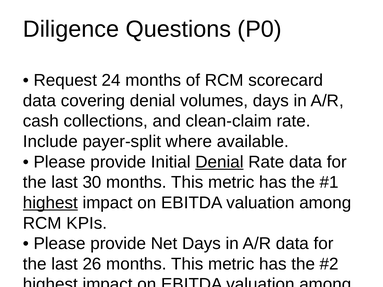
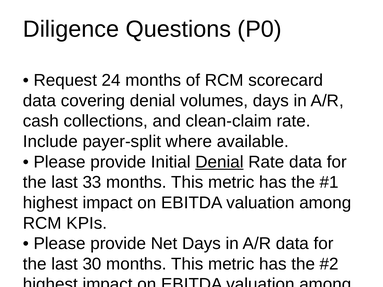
30: 30 -> 33 (92, 182)
highest underline: present -> none (50, 203)
26: 26 -> 30 (92, 264)
